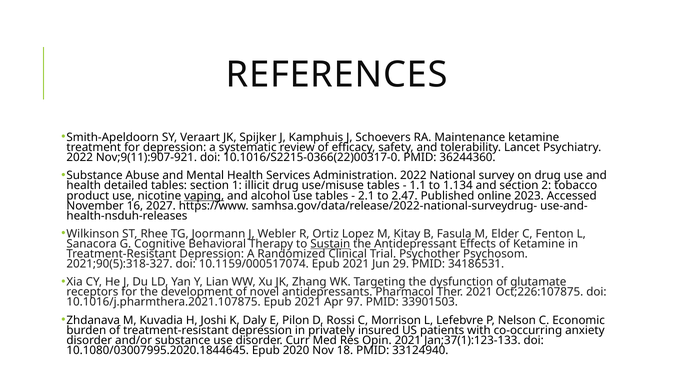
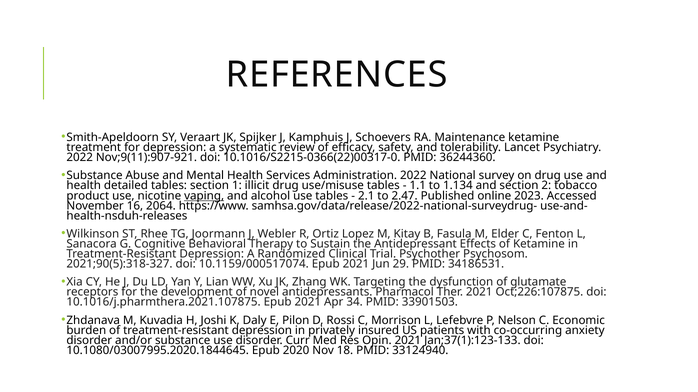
2027: 2027 -> 2064 (161, 206)
Sustain underline: present -> none (330, 244)
97: 97 -> 34 (355, 303)
